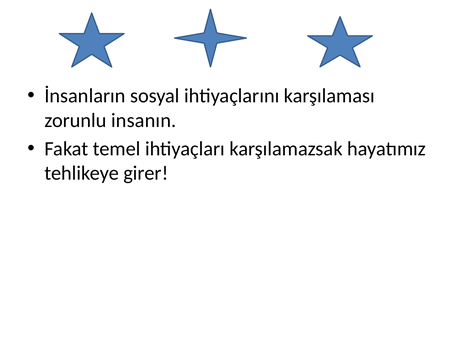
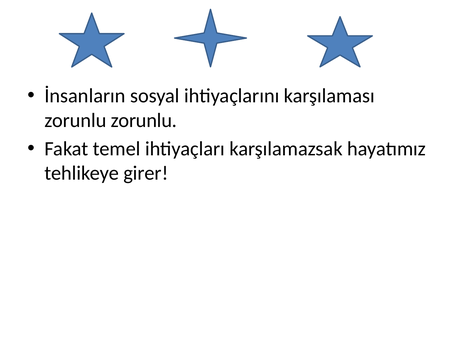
zorunlu insanın: insanın -> zorunlu (144, 120)
